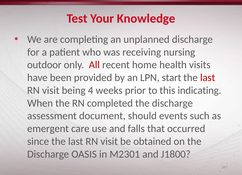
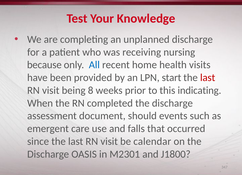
outdoor: outdoor -> because (44, 65)
All colour: red -> blue (94, 65)
4: 4 -> 8 (91, 90)
obtained: obtained -> calendar (152, 141)
